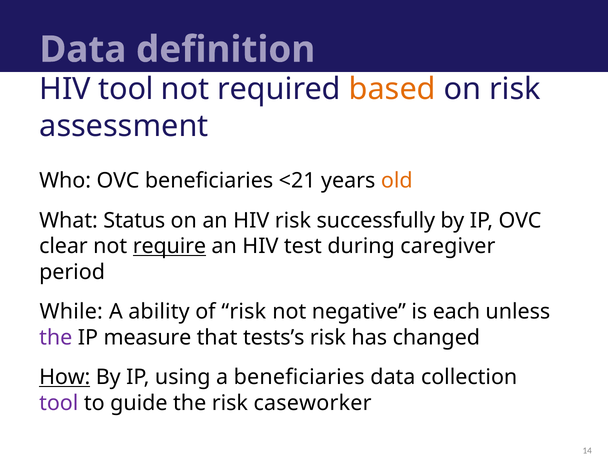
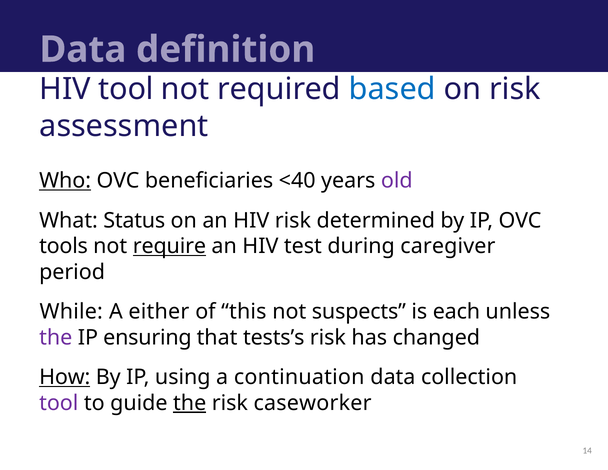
based colour: orange -> blue (392, 89)
Who underline: none -> present (65, 181)
<21: <21 -> <40 (297, 181)
old colour: orange -> purple (397, 181)
successfully: successfully -> determined (376, 220)
clear: clear -> tools (64, 246)
ability: ability -> either (159, 312)
of risk: risk -> this (244, 312)
negative: negative -> suspects (359, 312)
measure: measure -> ensuring (147, 337)
a beneficiaries: beneficiaries -> continuation (299, 377)
the underline: none -> present (190, 403)
